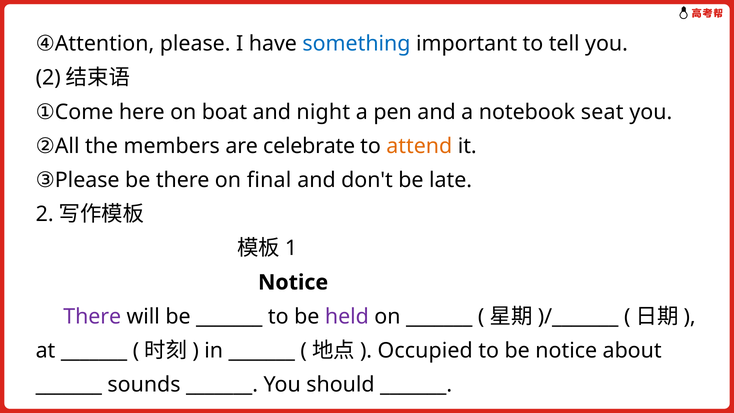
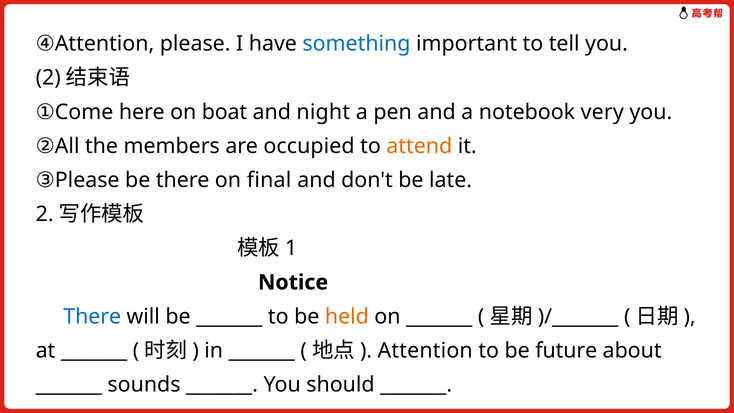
seat: seat -> very (602, 112)
celebrate: celebrate -> occupied (309, 146)
There colour: purple -> blue (92, 316)
held colour: purple -> orange (347, 316)
Occupied: Occupied -> Attention (425, 351)
be notice: notice -> future (566, 351)
